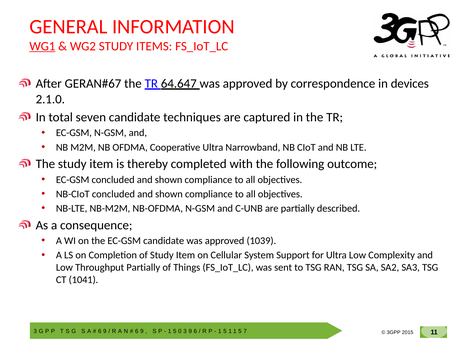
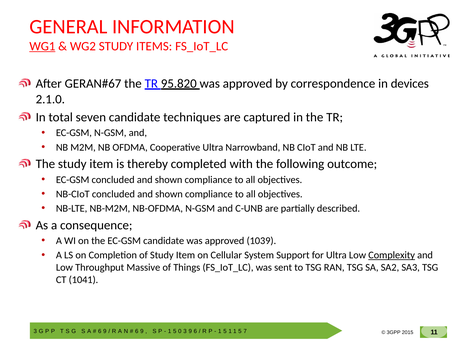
64.647: 64.647 -> 95.820 (179, 84)
Complexity underline: none -> present (392, 255)
Throughput Partially: Partially -> Massive (143, 268)
